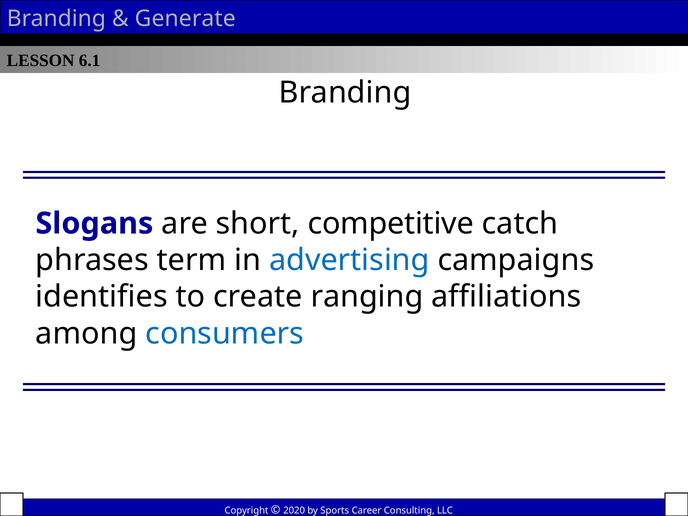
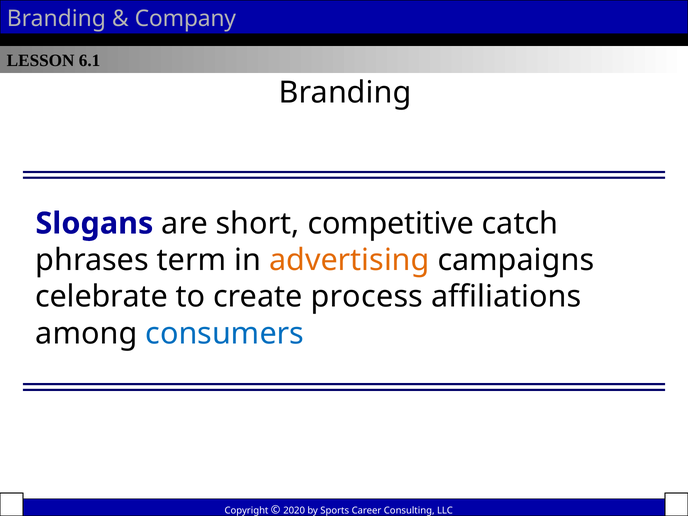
Generate: Generate -> Company (185, 19)
advertising colour: blue -> orange (349, 260)
identifies: identifies -> celebrate (102, 297)
ranging: ranging -> process (367, 297)
